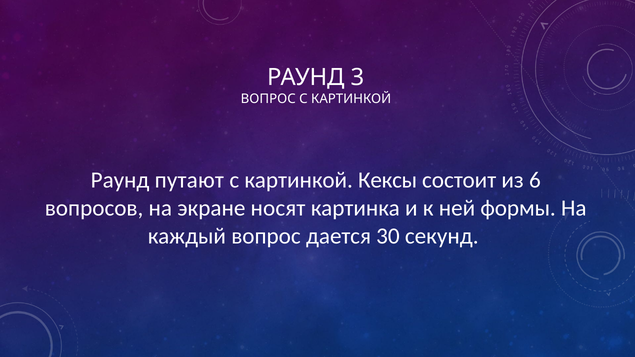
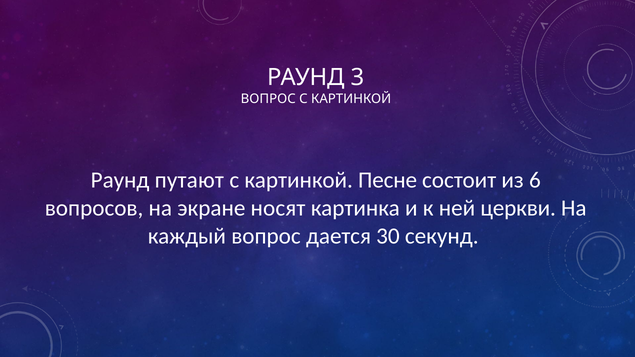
Кексы: Кексы -> Песне (388, 180)
формы: формы -> церкви (518, 208)
